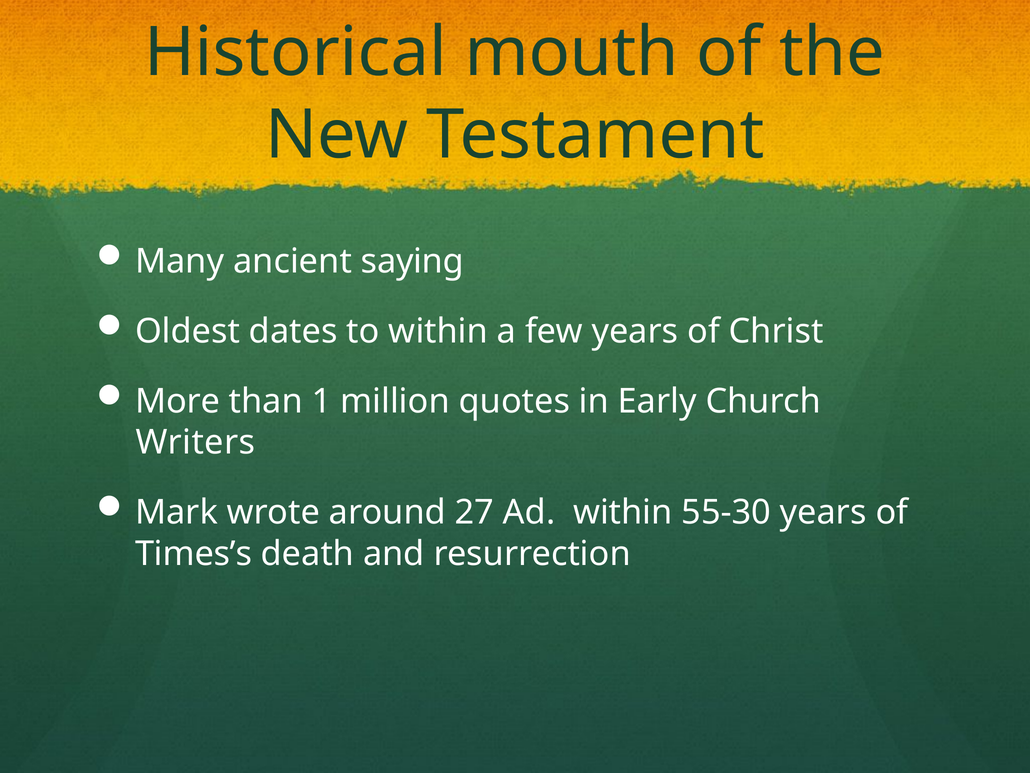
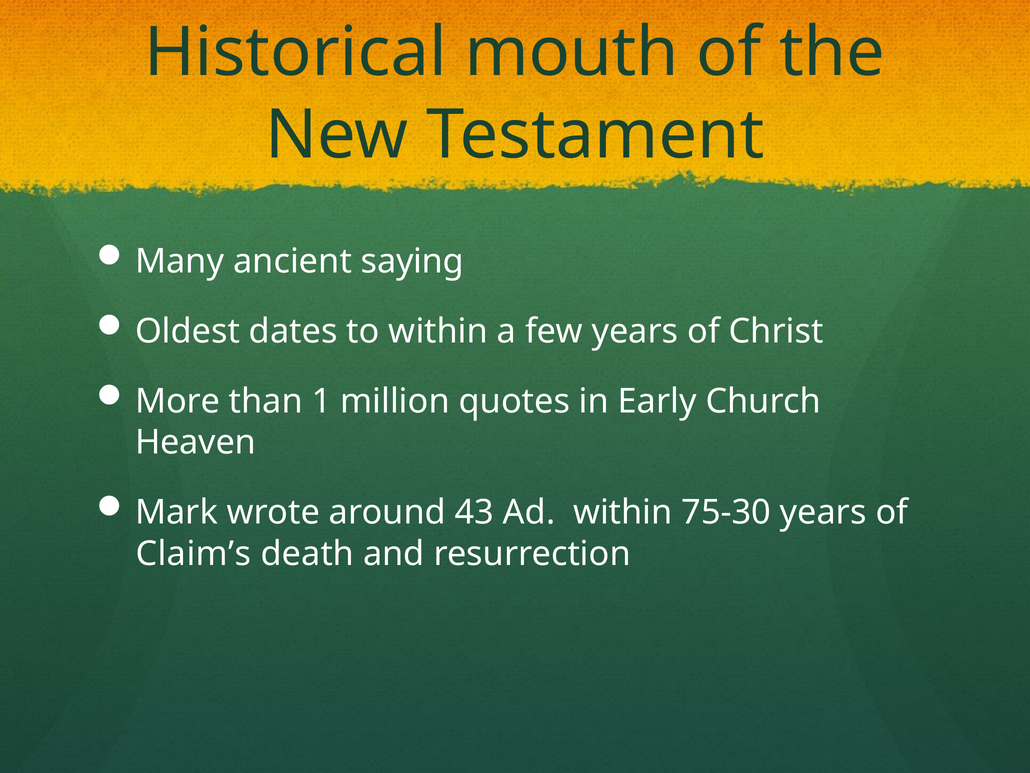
Writers: Writers -> Heaven (196, 442)
27: 27 -> 43 (474, 512)
55-30: 55-30 -> 75-30 (726, 512)
Times’s: Times’s -> Claim’s (193, 553)
